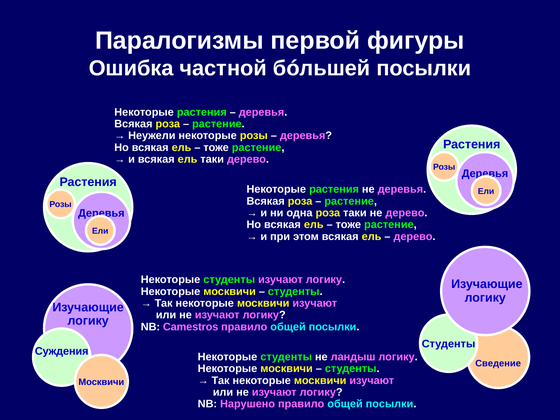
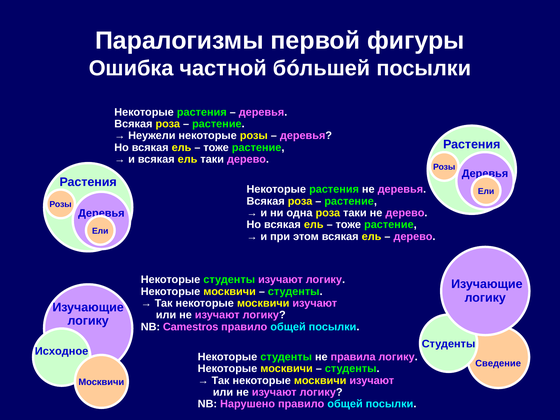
Суждения: Суждения -> Исходное (62, 351)
ландыш: ландыш -> правила (353, 357)
